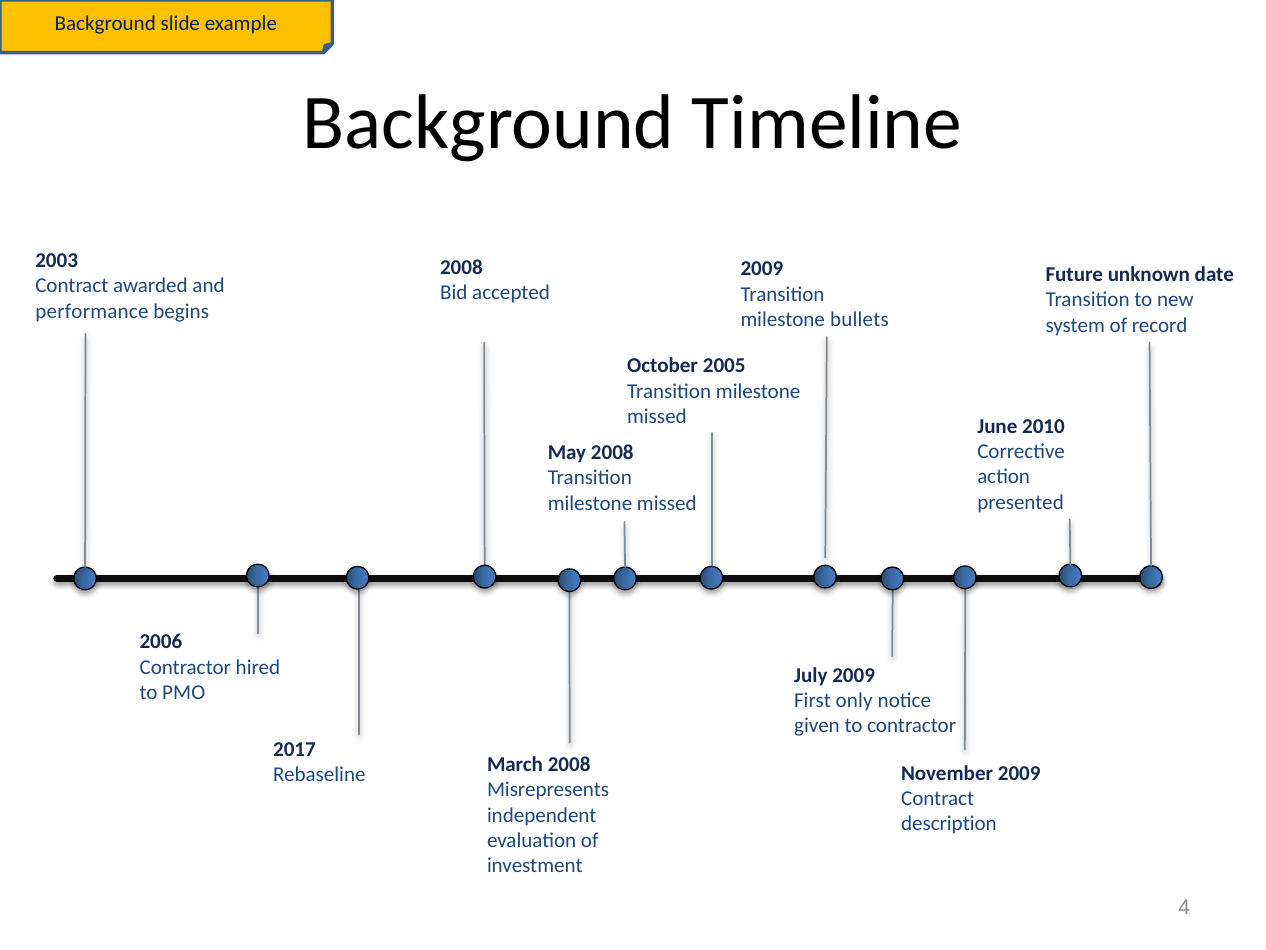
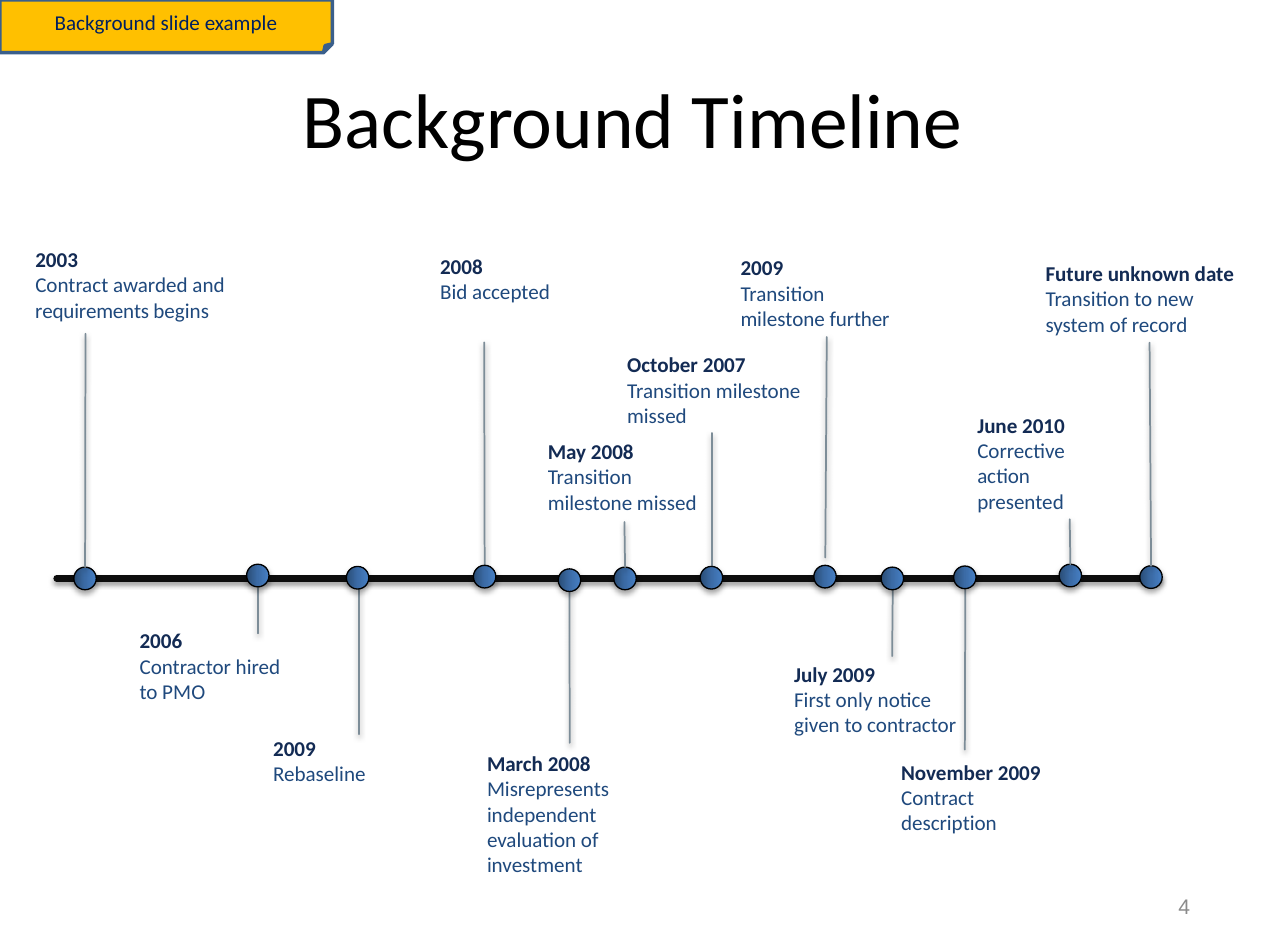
performance: performance -> requirements (92, 311)
bullets: bullets -> further (860, 319)
2005: 2005 -> 2007 (724, 366)
2017: 2017 -> 2009 (294, 749)
